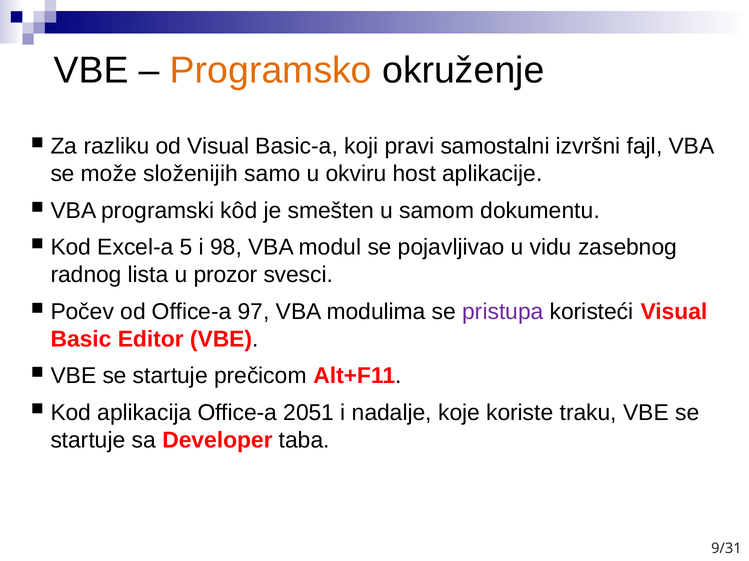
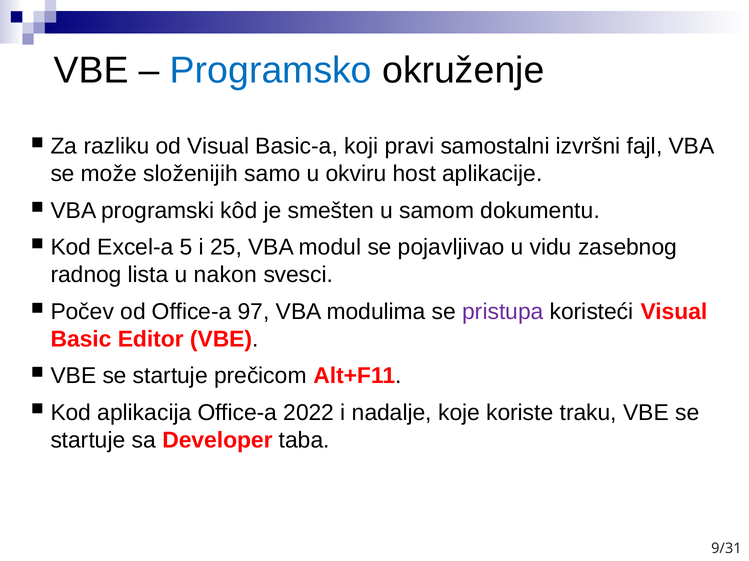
Programsko colour: orange -> blue (271, 70)
98: 98 -> 25 (226, 248)
prozor: prozor -> nakon (225, 275)
2051: 2051 -> 2022 (309, 413)
